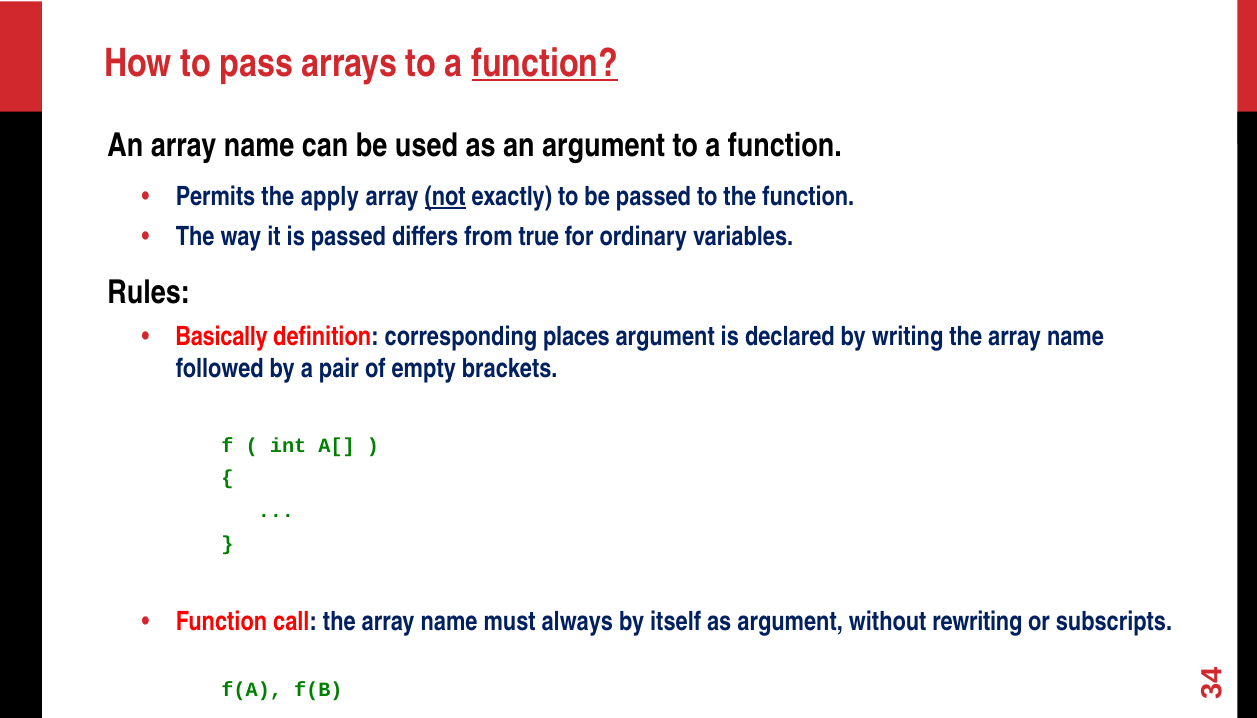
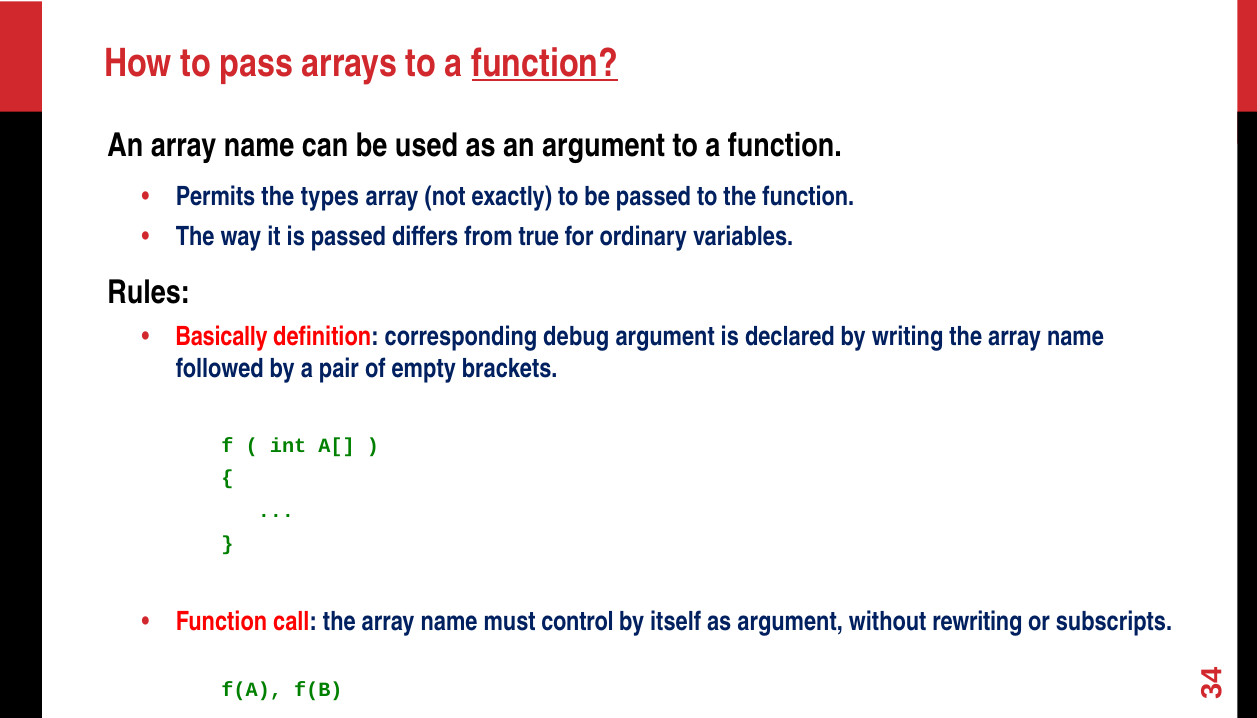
apply: apply -> types (330, 197)
not underline: present -> none (445, 197)
places: places -> debug (576, 337)
always: always -> control (577, 622)
